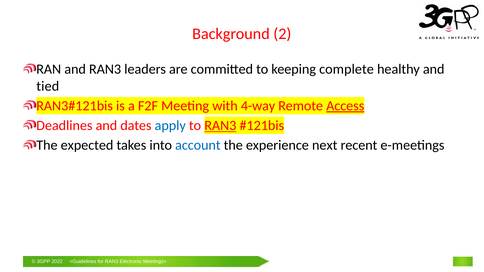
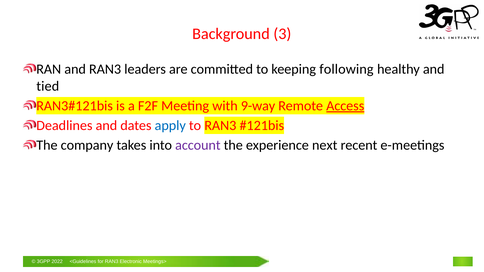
Background 2: 2 -> 3 (282, 34)
complete: complete -> following (346, 69)
4-way: 4-way -> 9-way (258, 106)
RAN3 underline: present -> none (220, 126)
expected: expected -> company (87, 145)
account colour: blue -> purple (198, 145)
